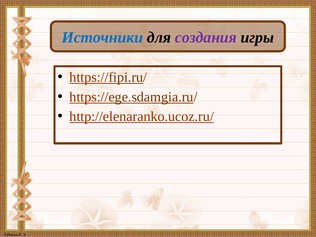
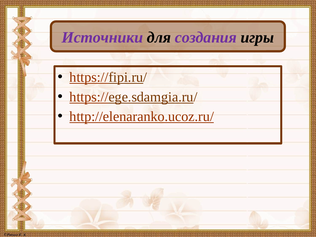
Источники colour: blue -> purple (102, 37)
